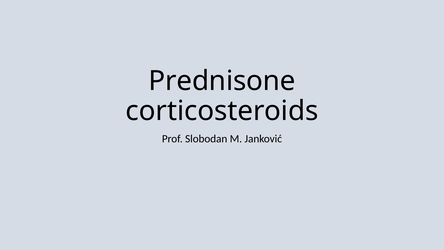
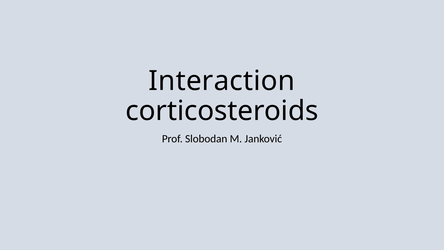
Prednisone: Prednisone -> Interaction (222, 81)
